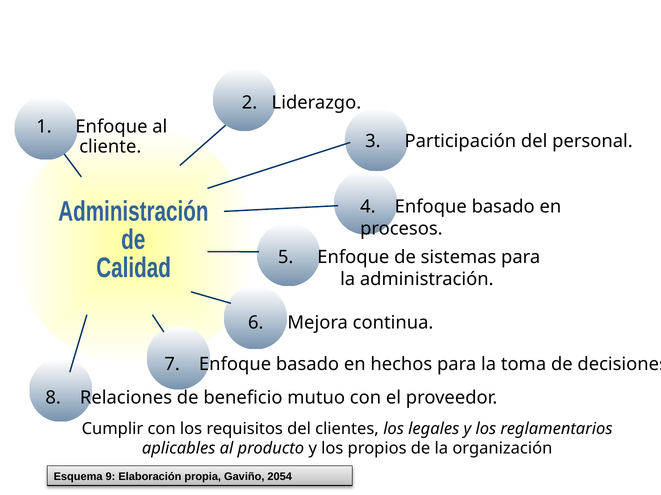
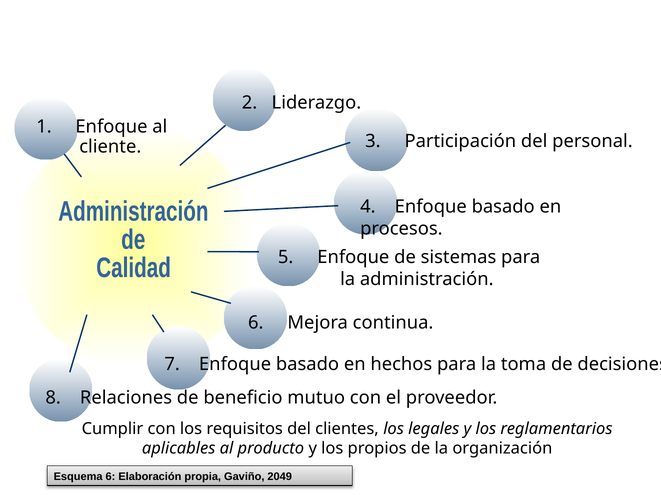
Esquema 9: 9 -> 6 (110, 477)
2054: 2054 -> 2049 (280, 477)
